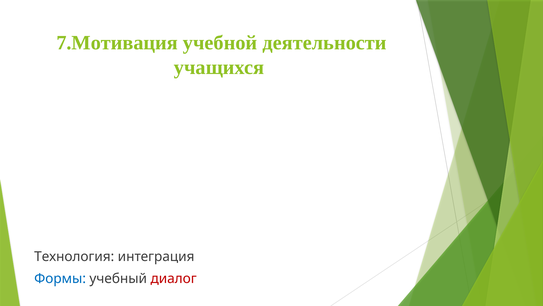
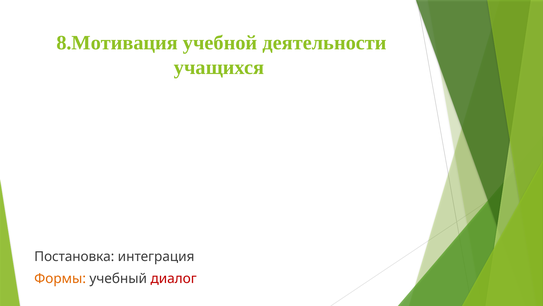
7.Мотивация: 7.Мотивация -> 8.Мотивация (117, 43)
Технология: Технология -> Постановка (74, 256)
Формы colour: blue -> orange (60, 278)
